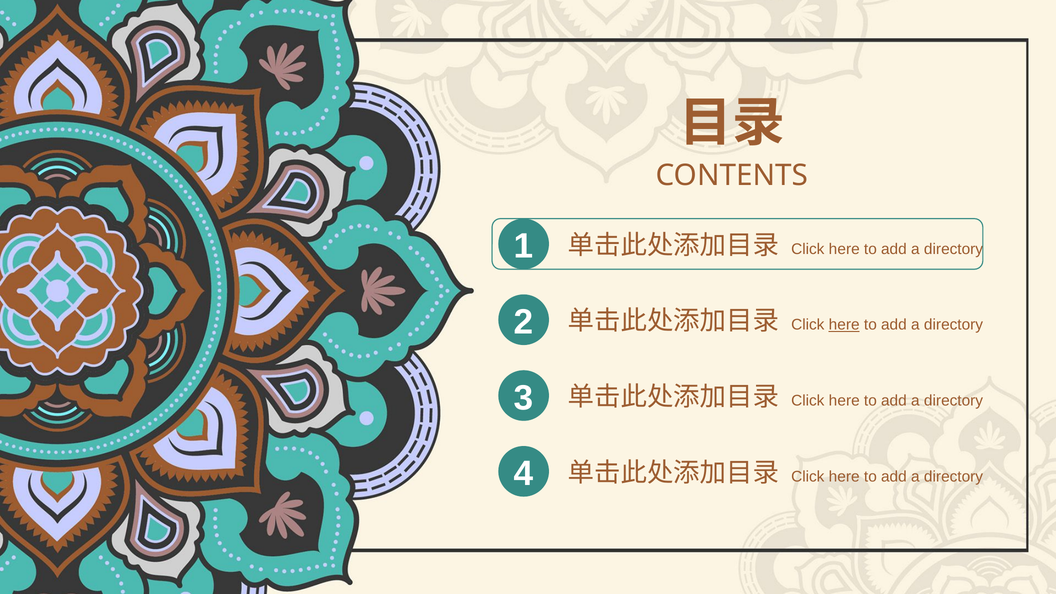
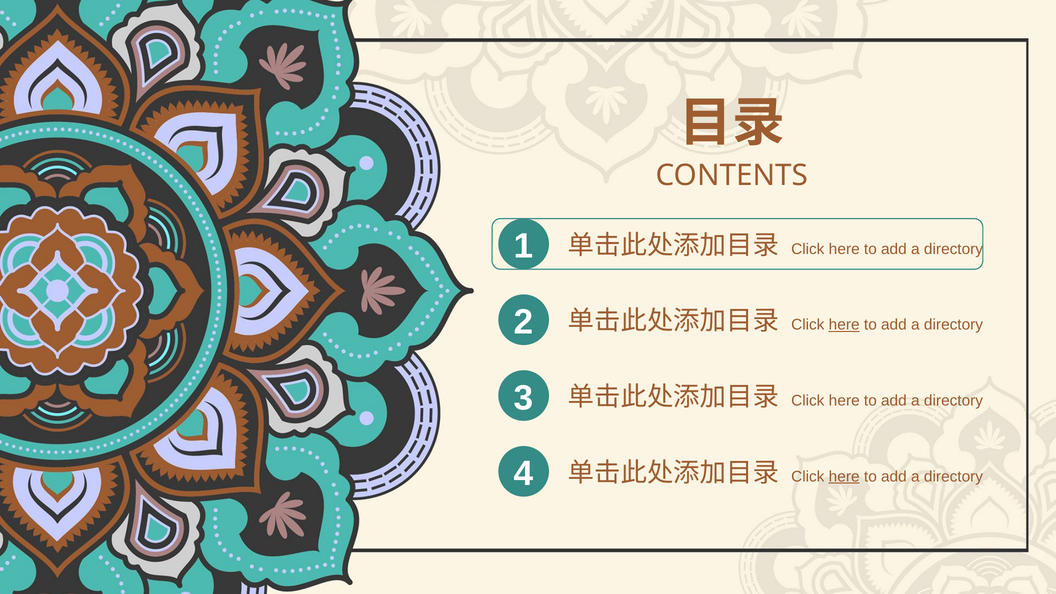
here underline: none -> present (844, 477)
